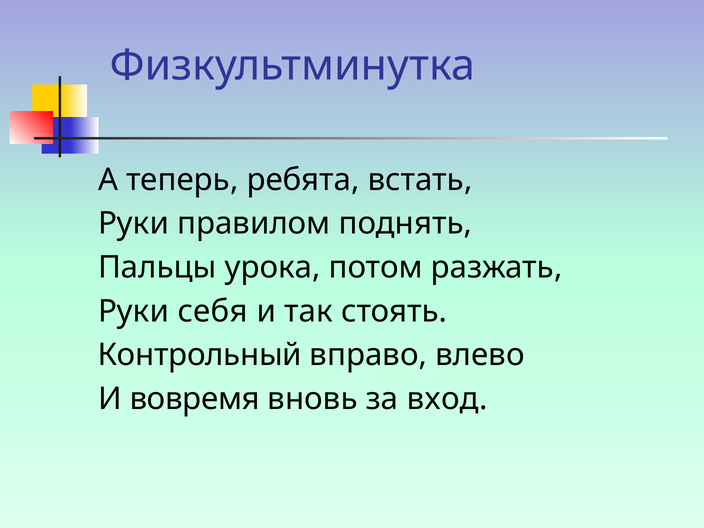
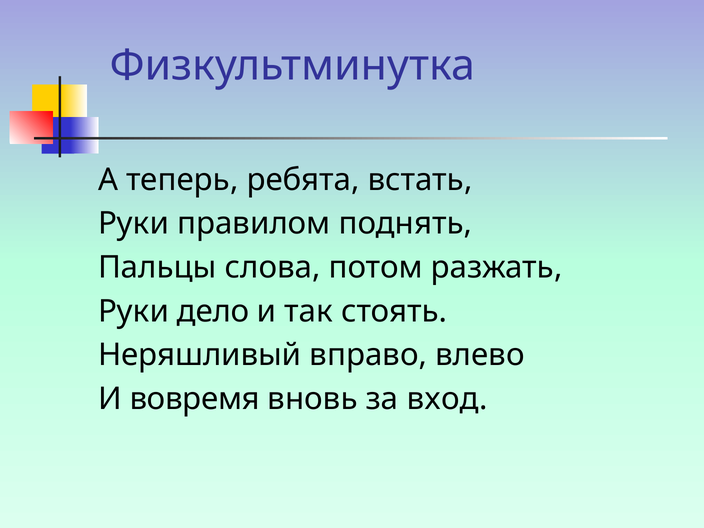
урока: урока -> слова (273, 267)
себя: себя -> дело (213, 311)
Контрольный: Контрольный -> Неряшливый (200, 355)
